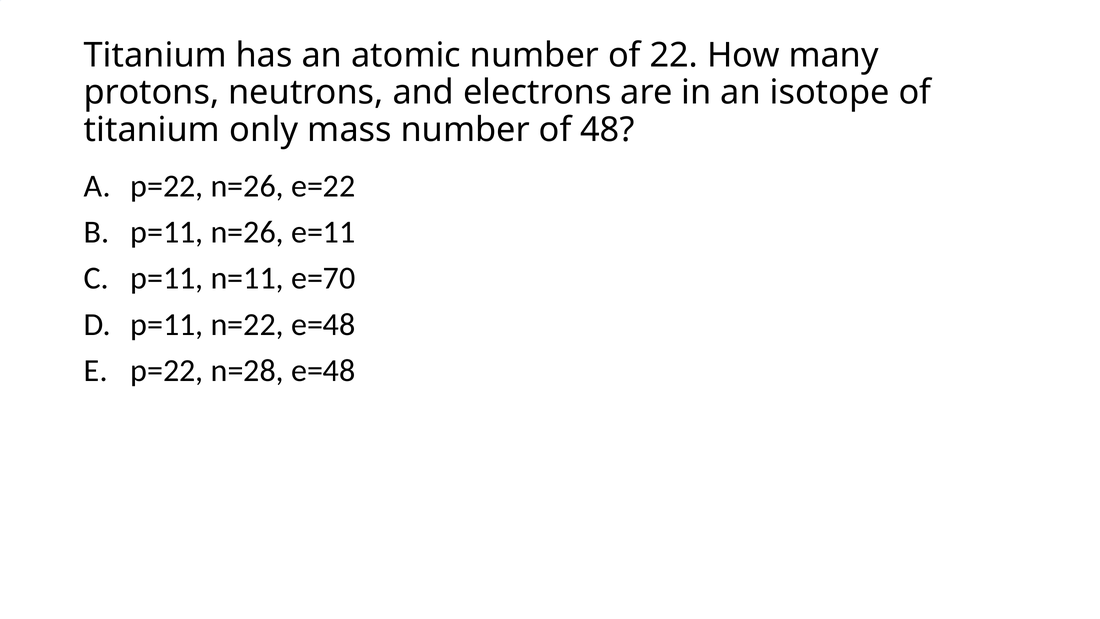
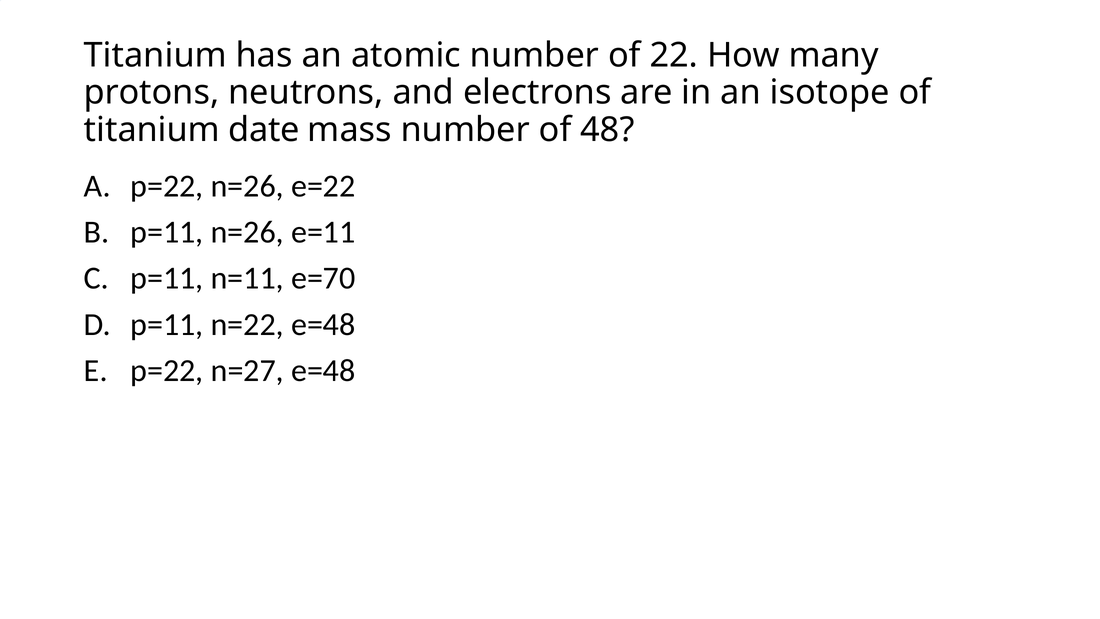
only: only -> date (264, 130)
n=28: n=28 -> n=27 (247, 370)
